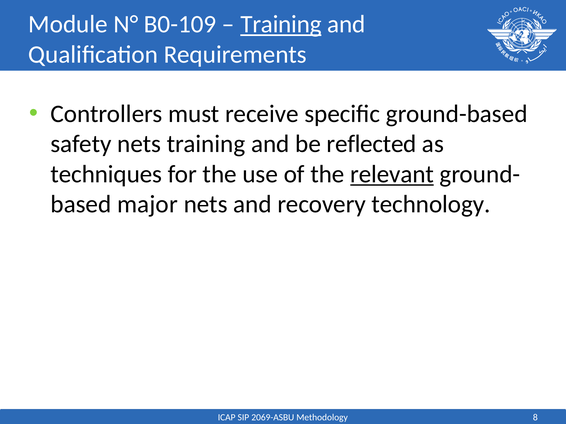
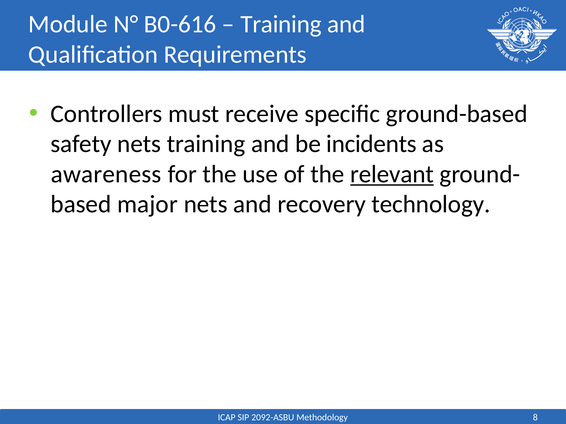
B0-109: B0-109 -> B0-616 (180, 24)
Training underline: present -> none (281, 24)
reflected: reflected -> incidents (372, 144)
techniques: techniques -> awareness (106, 174)
2069-ASBU: 2069-ASBU -> 2092-ASBU (273, 418)
